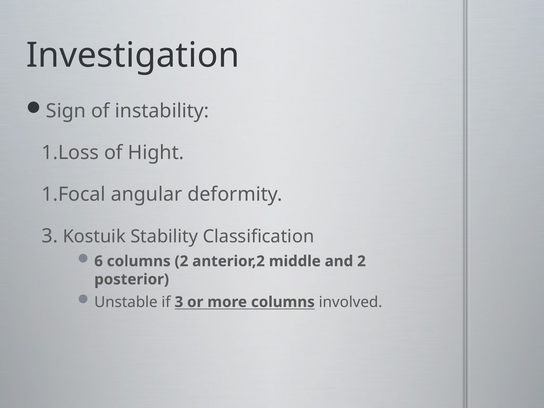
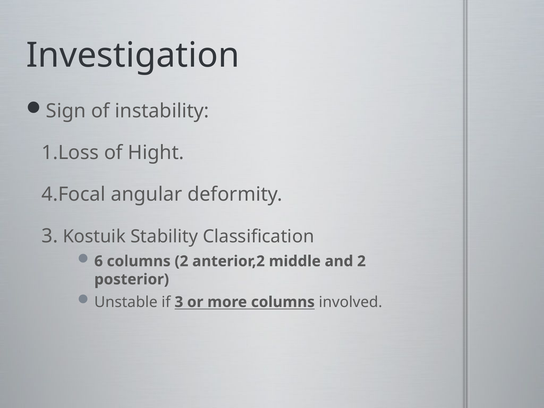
1.Focal: 1.Focal -> 4.Focal (74, 194)
